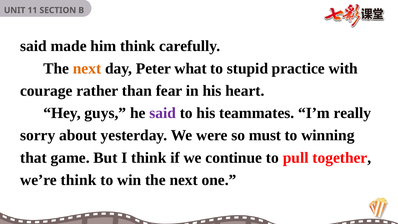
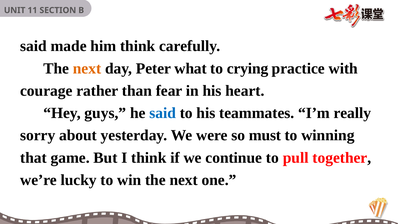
stupid: stupid -> crying (248, 68)
said colour: purple -> blue (163, 113)
we’re think: think -> lucky (79, 180)
